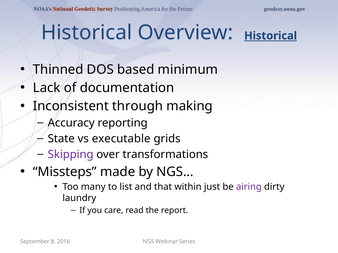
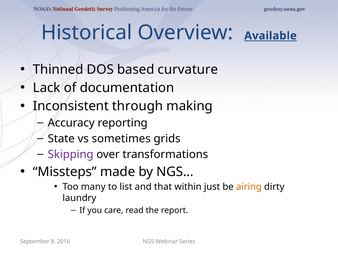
Overview Historical: Historical -> Available (270, 36)
minimum: minimum -> curvature (188, 70)
executable: executable -> sometimes (121, 139)
airing colour: purple -> orange (249, 187)
